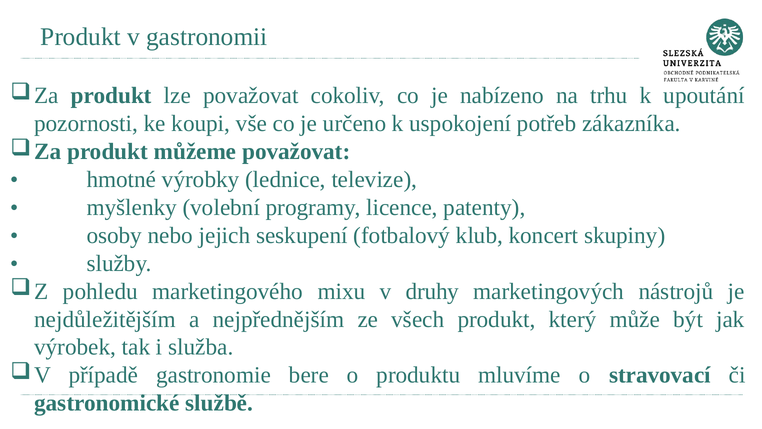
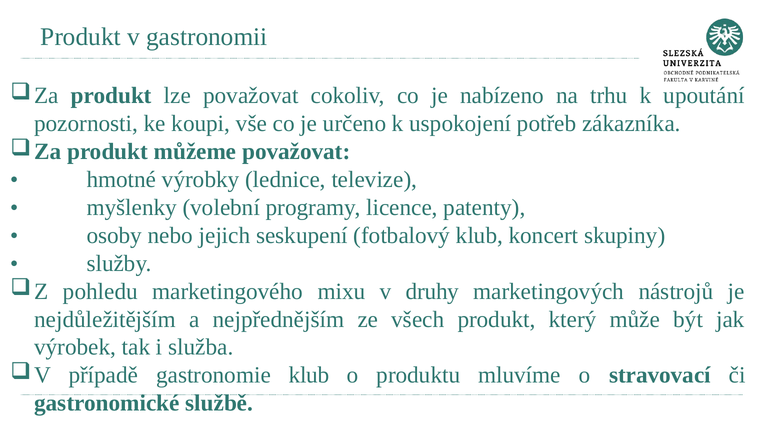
gastronomie bere: bere -> klub (309, 375)
